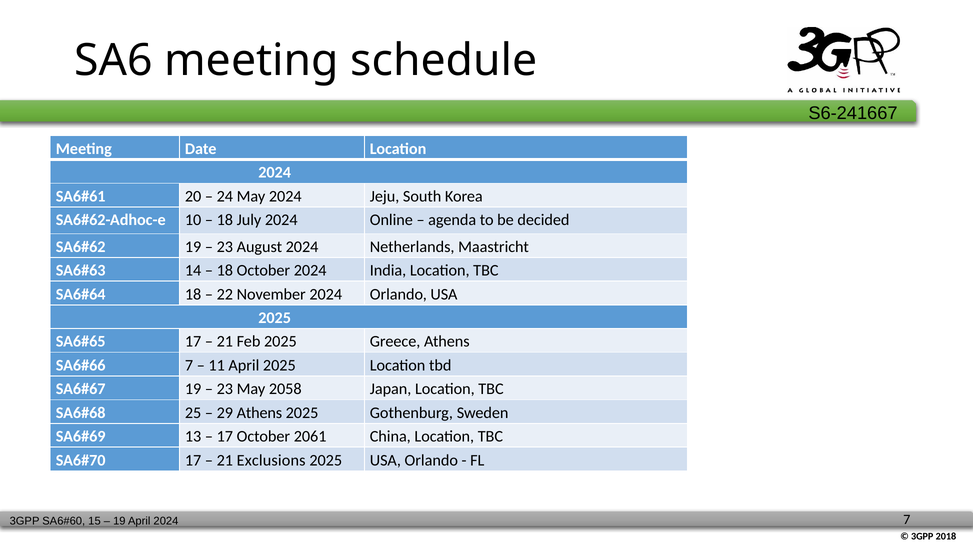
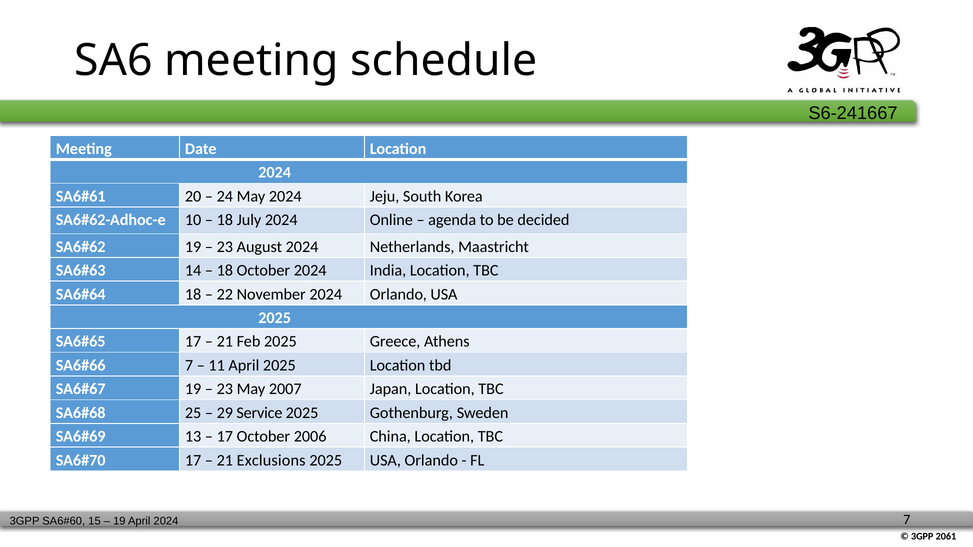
2058: 2058 -> 2007 (285, 389)
29 Athens: Athens -> Service (259, 413)
2061: 2061 -> 2006 (310, 437)
2018: 2018 -> 2061 (946, 537)
